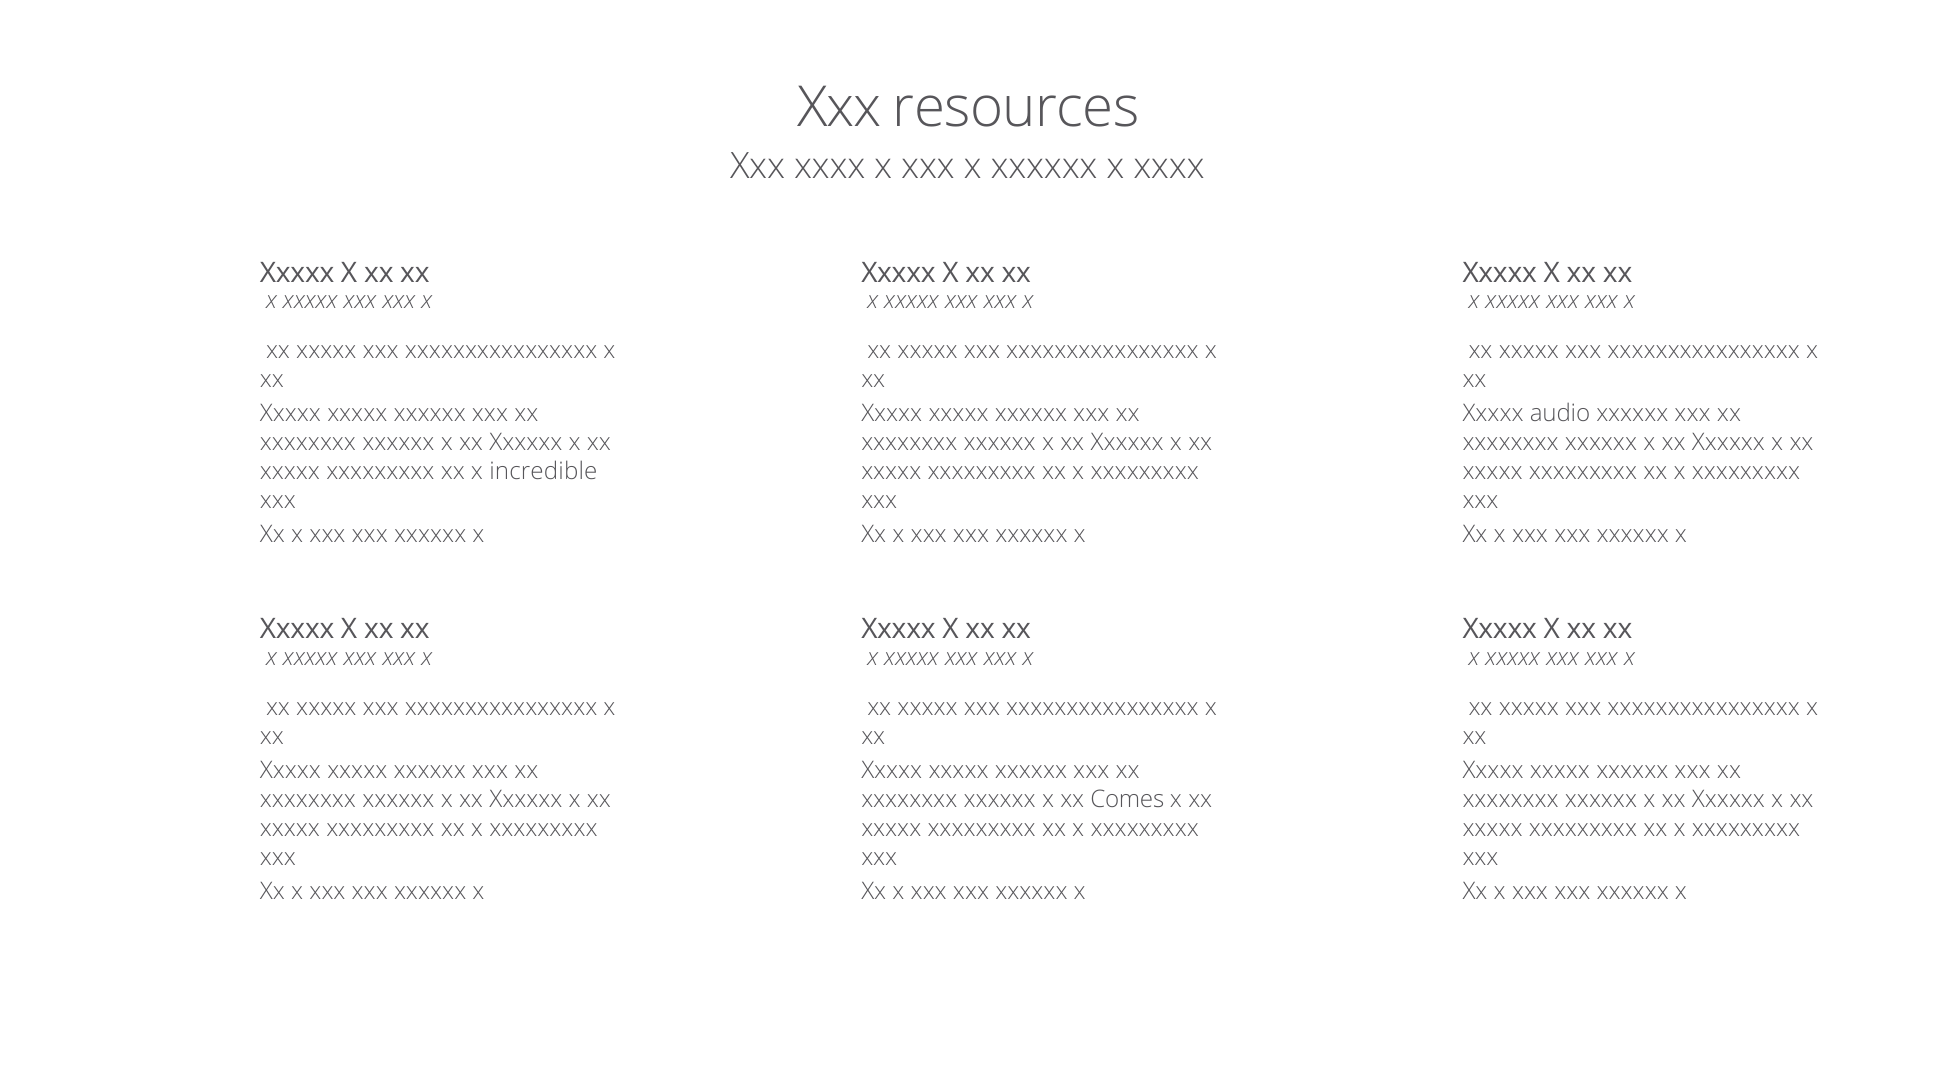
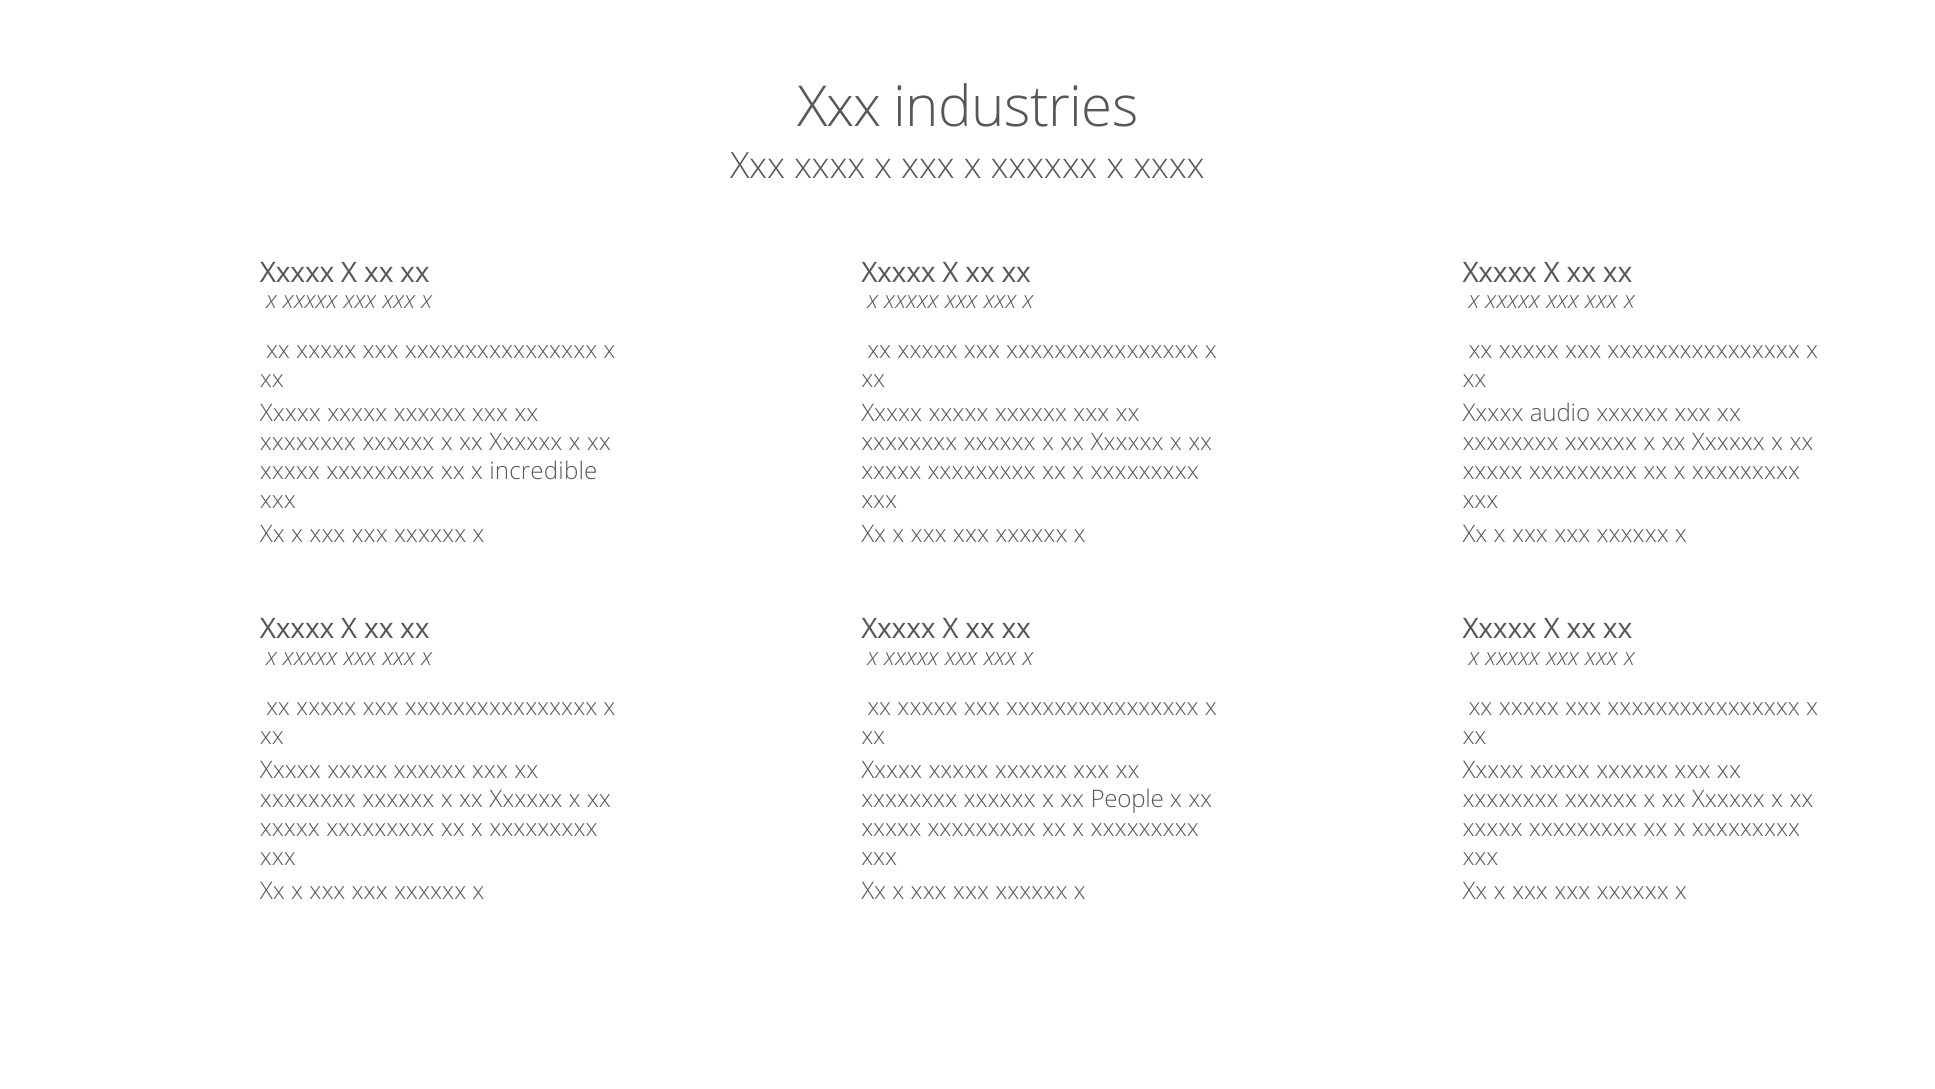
resources: resources -> industries (1016, 108)
Comes: Comes -> People (1127, 799)
